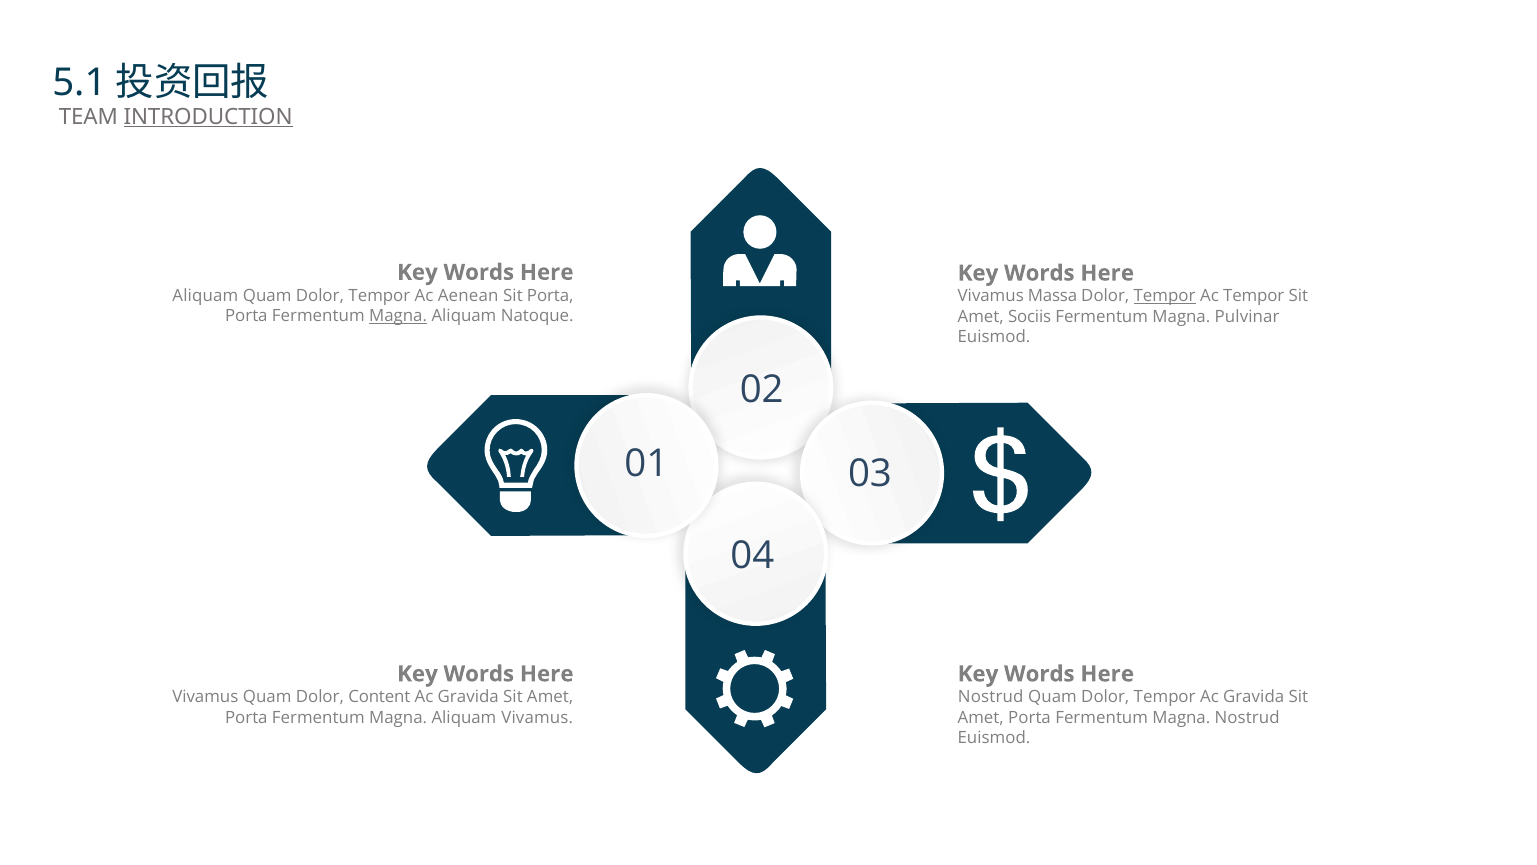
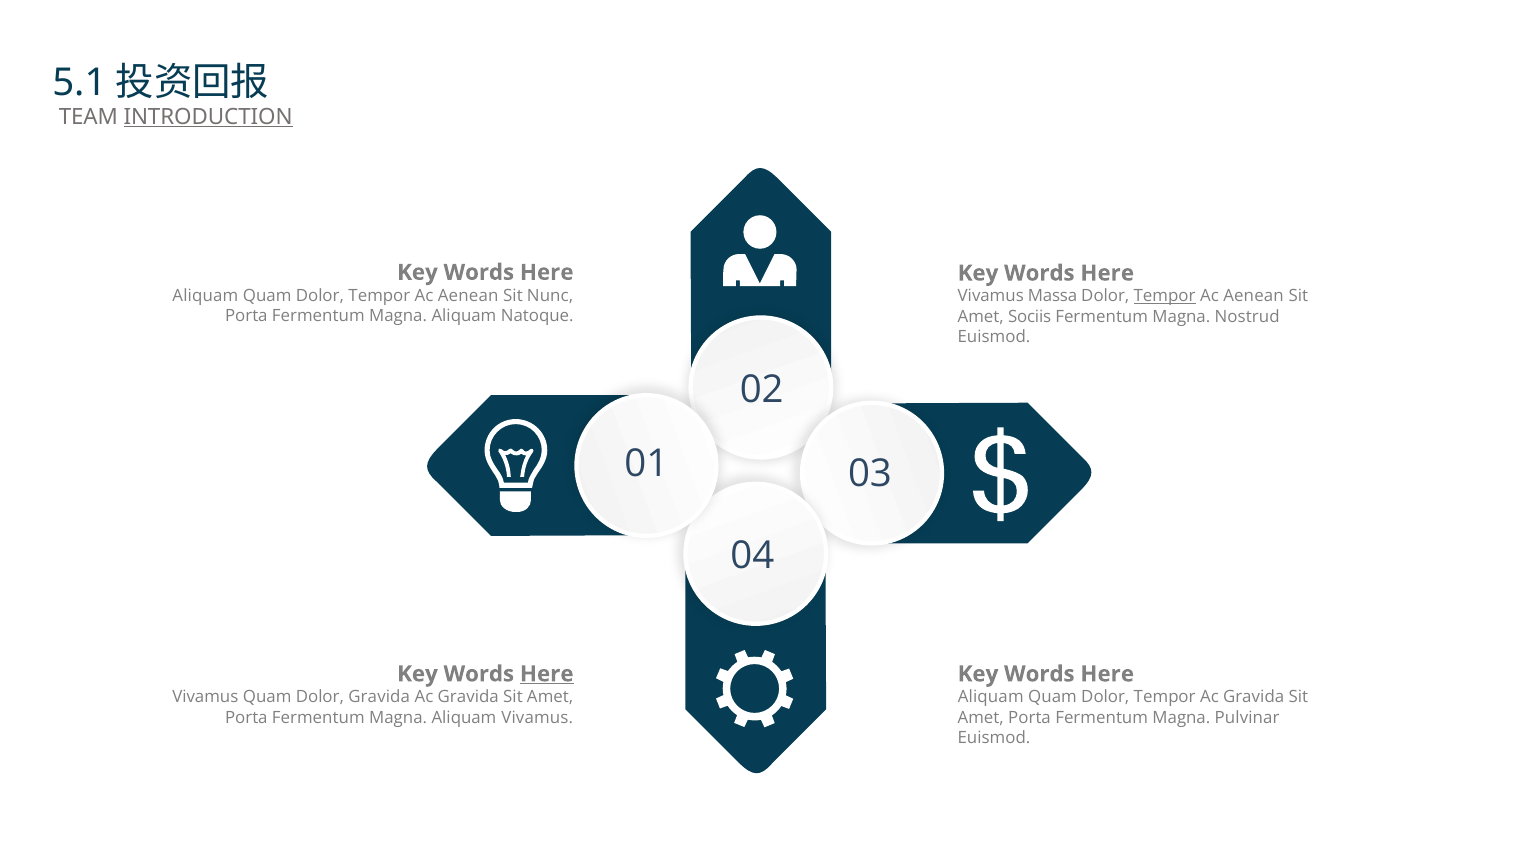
Sit Porta: Porta -> Nunc (550, 295)
Tempor: Tempor -> Aenean (1254, 296)
Magna underline: present -> none (398, 316)
Pulvinar: Pulvinar -> Nostrud (1247, 316)
Here underline: none -> present (547, 674)
Dolor Content: Content -> Gravida (379, 697)
Nostrud: Nostrud -> Aliquam (991, 697)
Magna Nostrud: Nostrud -> Pulvinar (1247, 717)
